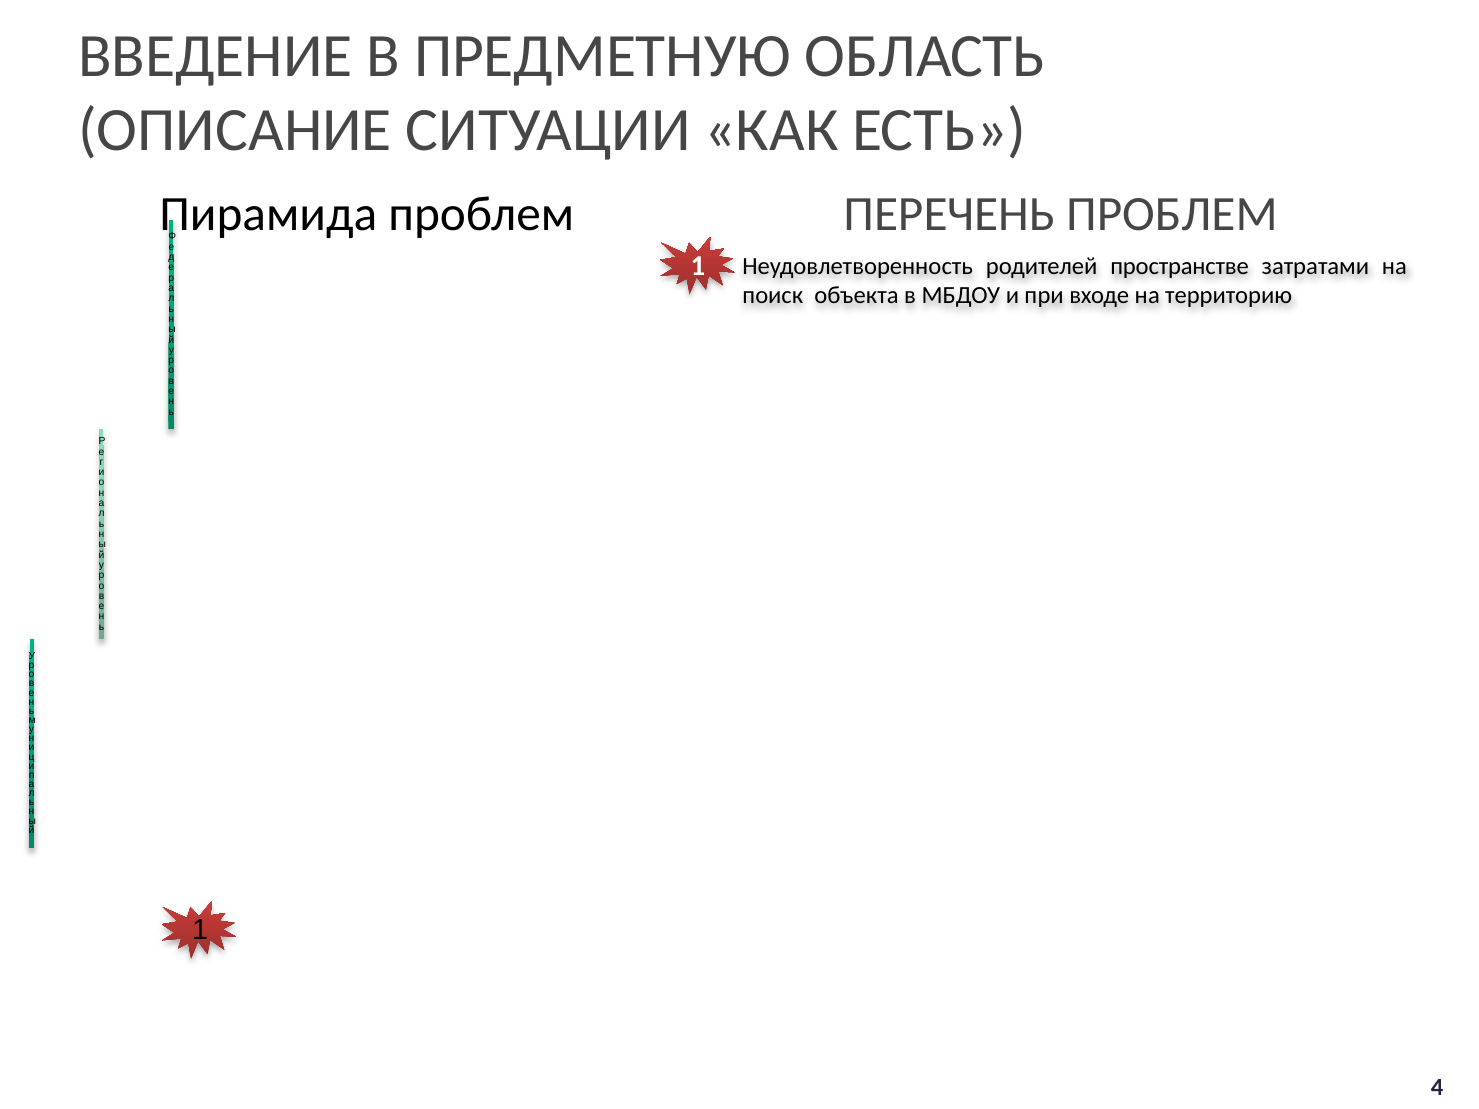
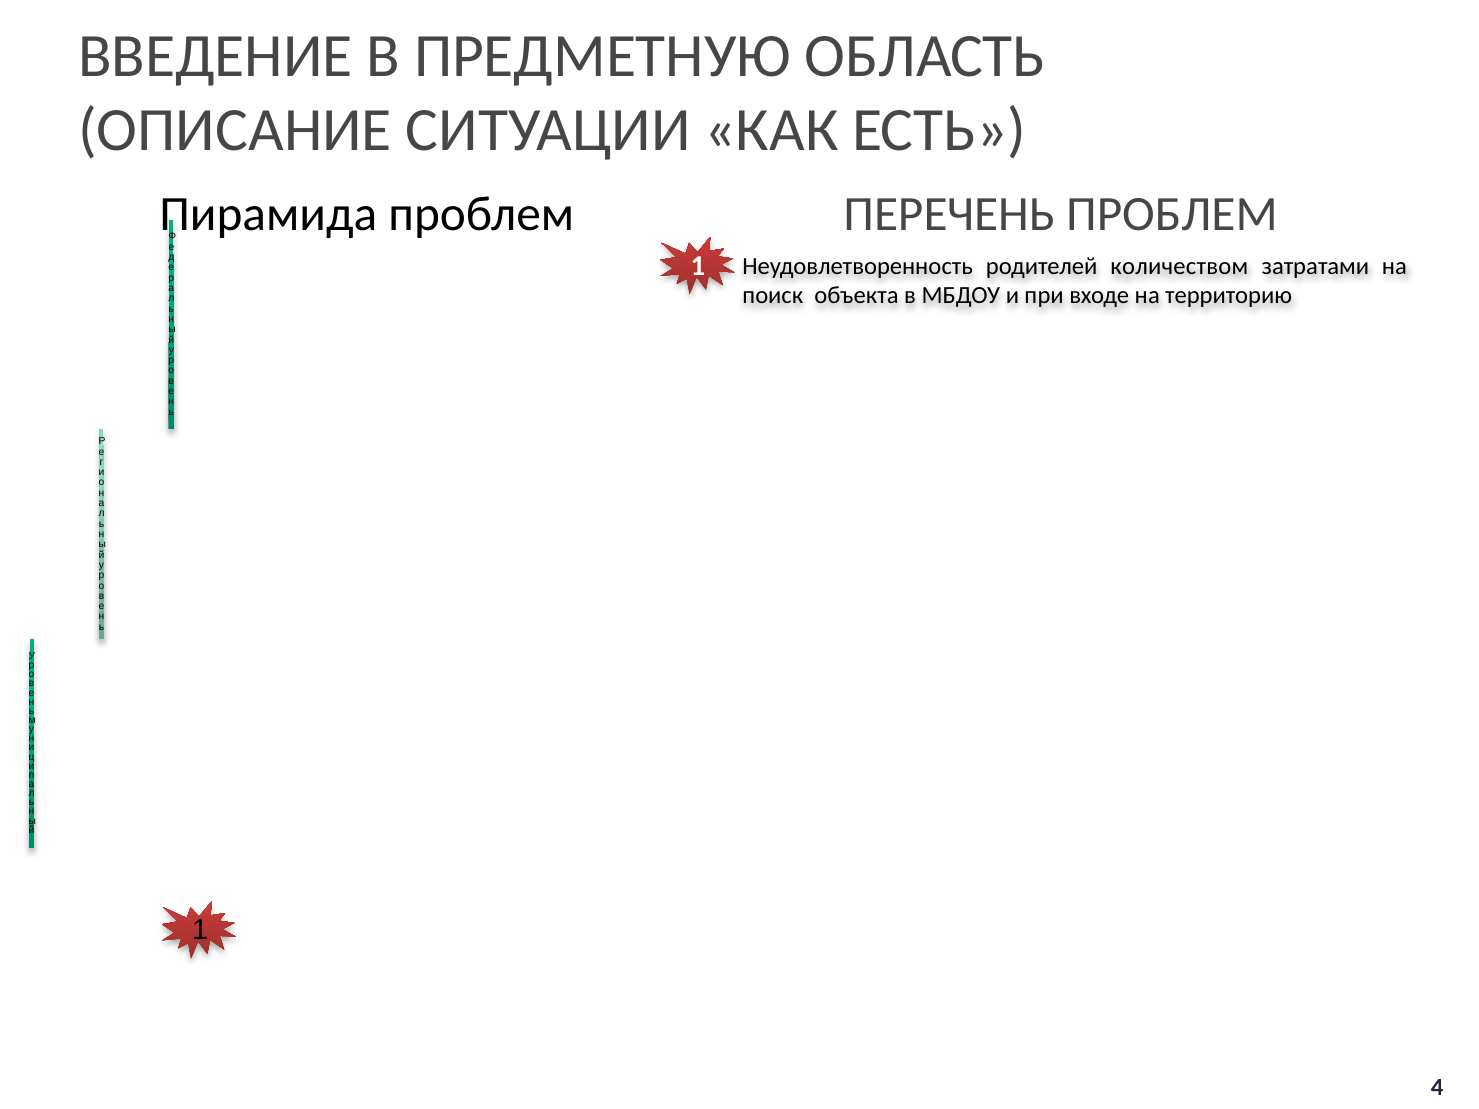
пространстве: пространстве -> количеством (1179, 266)
